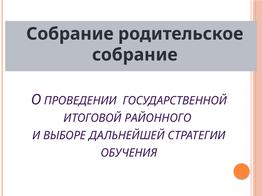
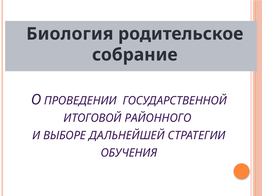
Собрание: Собрание -> Биология (70, 34)
